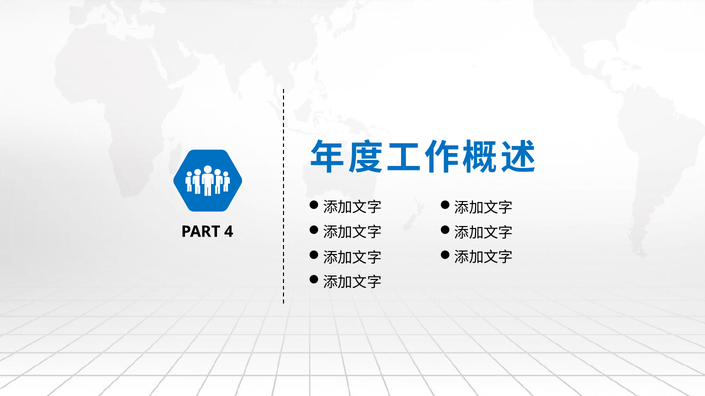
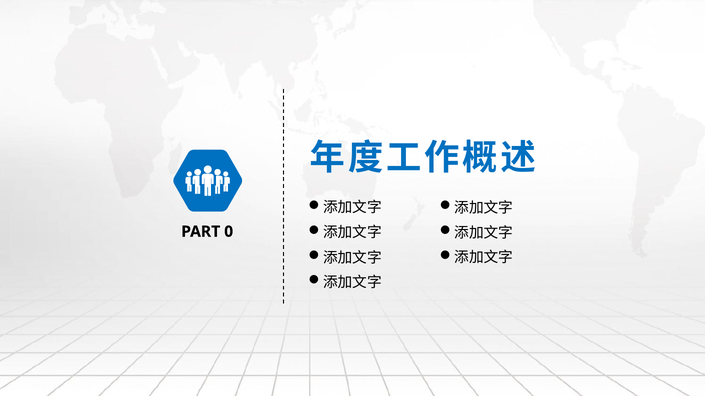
4: 4 -> 0 (229, 232)
